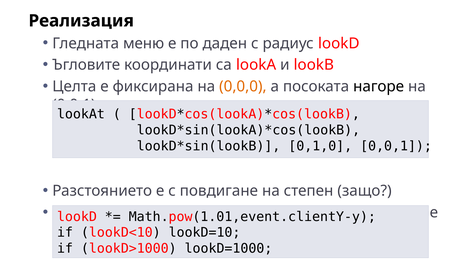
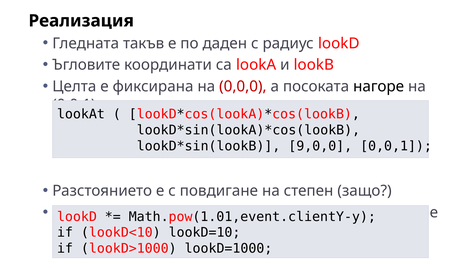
меню: меню -> такъв (144, 43)
0,0,0 colour: orange -> red (243, 86)
0,1,0: 0,1,0 -> 9,0,0 (320, 146)
